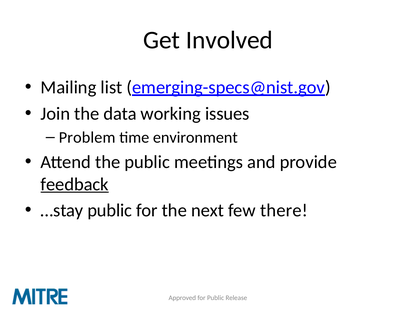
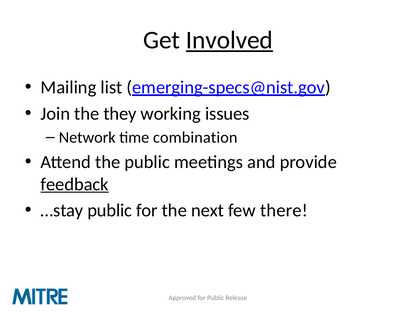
Involved underline: none -> present (229, 40)
data: data -> they (120, 114)
Problem: Problem -> Network (87, 137)
environment: environment -> combination (195, 137)
